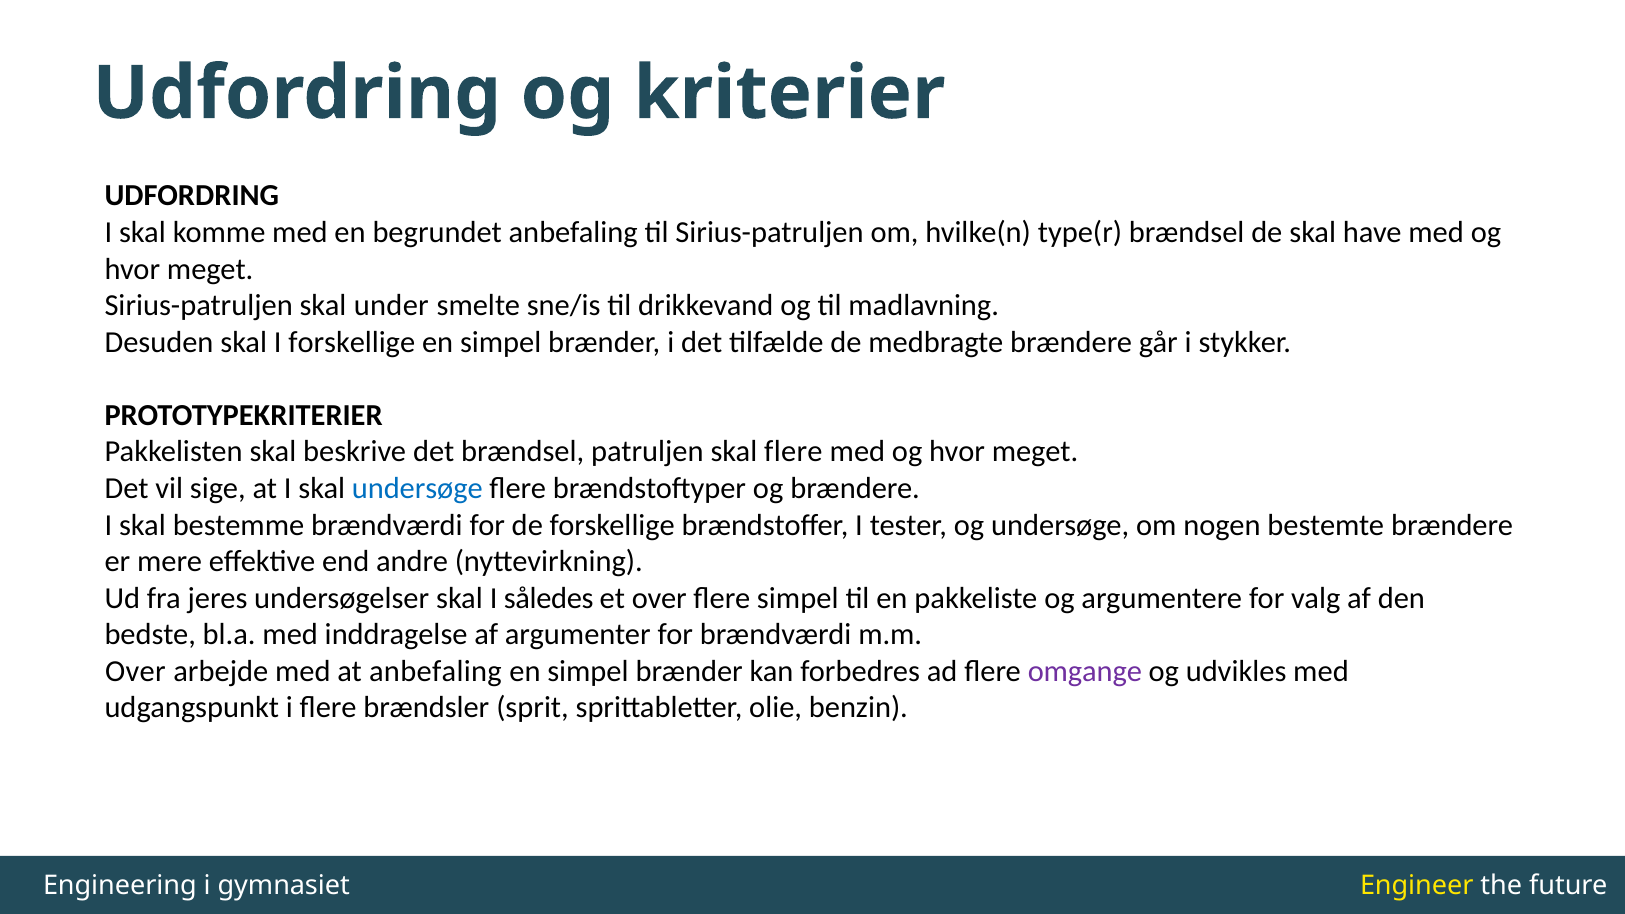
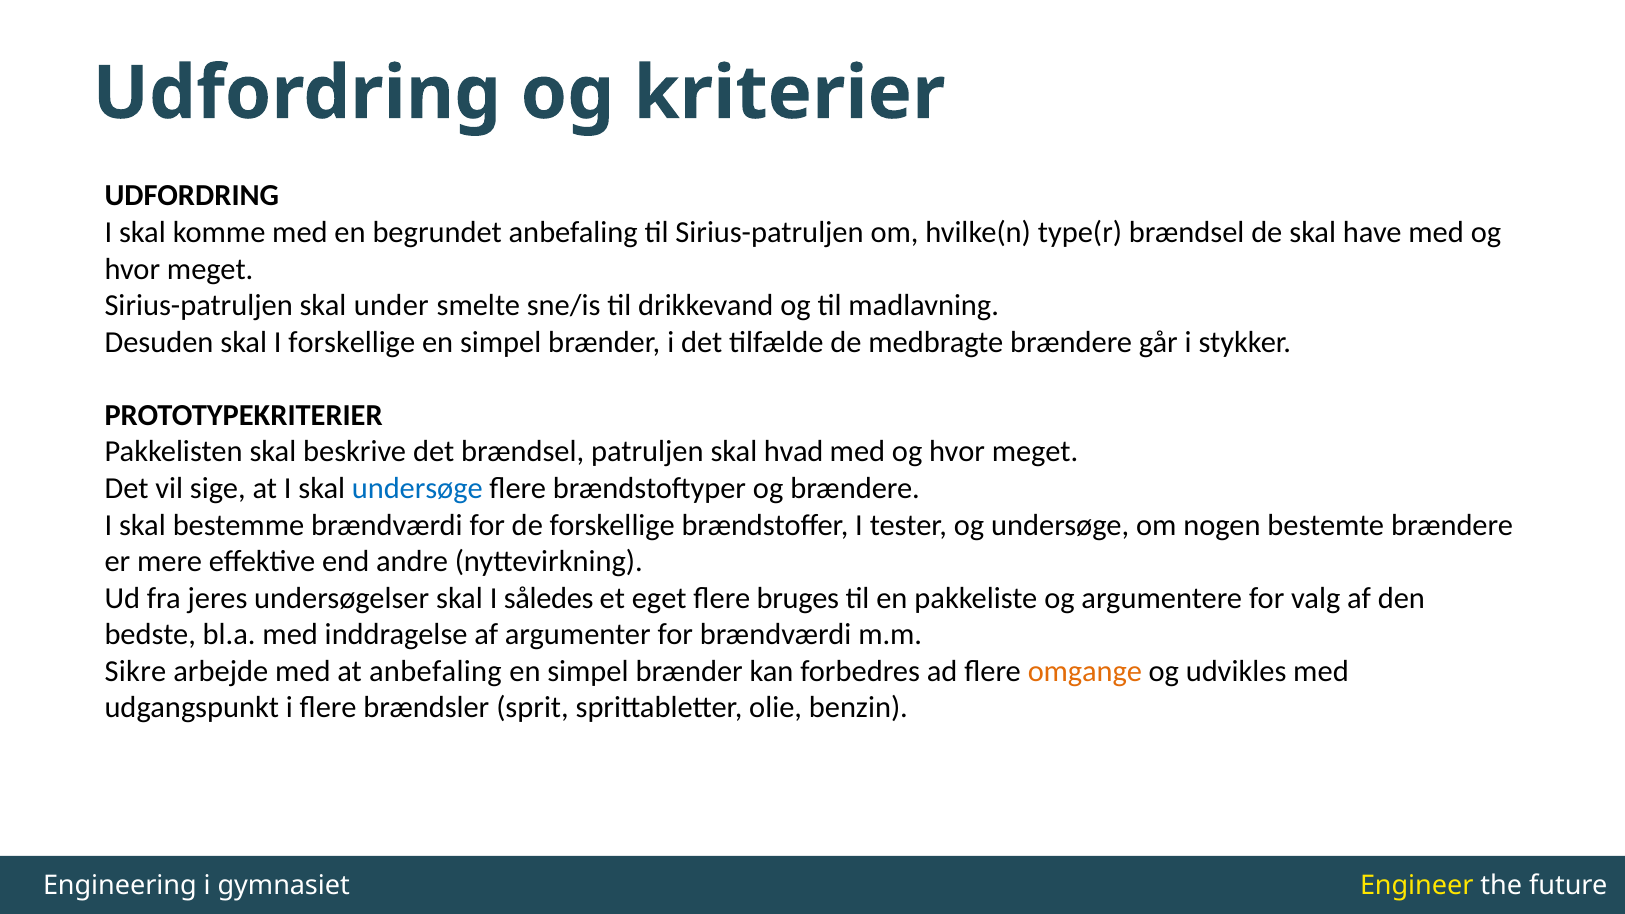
skal flere: flere -> hvad (794, 452)
et over: over -> eget (659, 598)
flere simpel: simpel -> bruges (798, 598)
Over: Over -> Sikre (136, 671)
omgange colour: purple -> orange (1085, 671)
